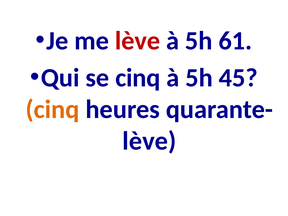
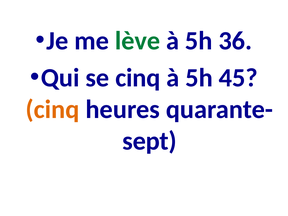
lève colour: red -> green (138, 41)
61: 61 -> 36 (235, 41)
lève: lève -> sept (150, 141)
